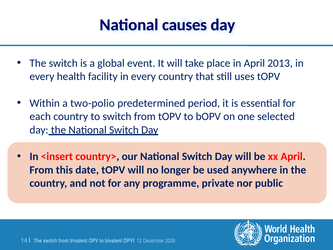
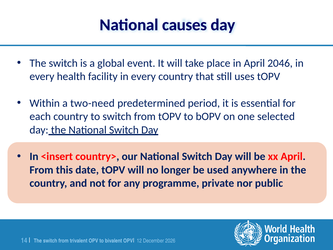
2013: 2013 -> 2046 (280, 63)
two-polio: two-polio -> two-need (92, 103)
